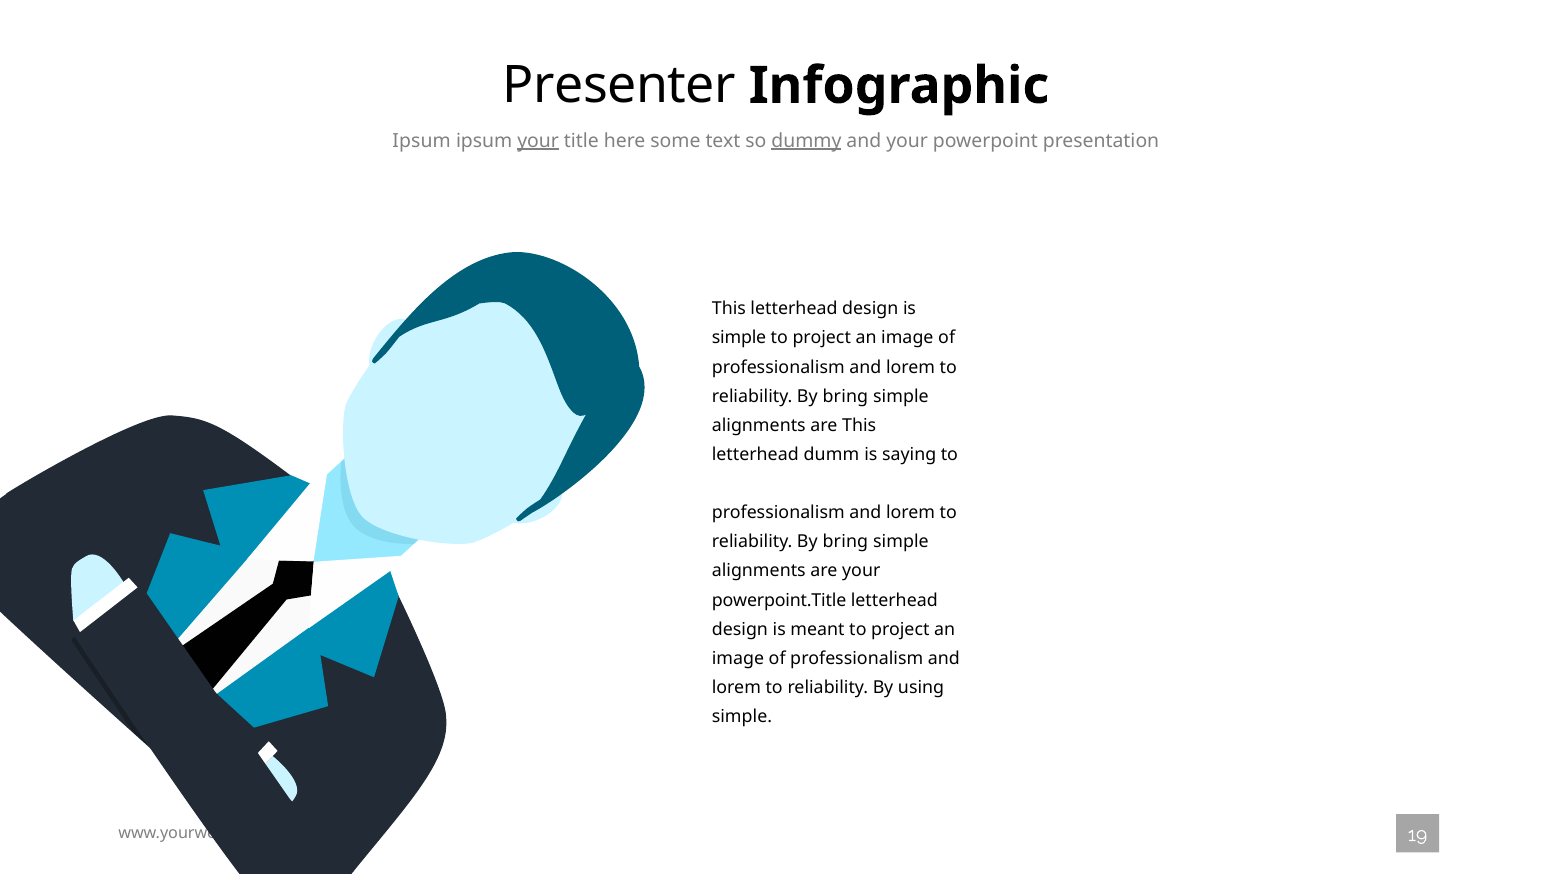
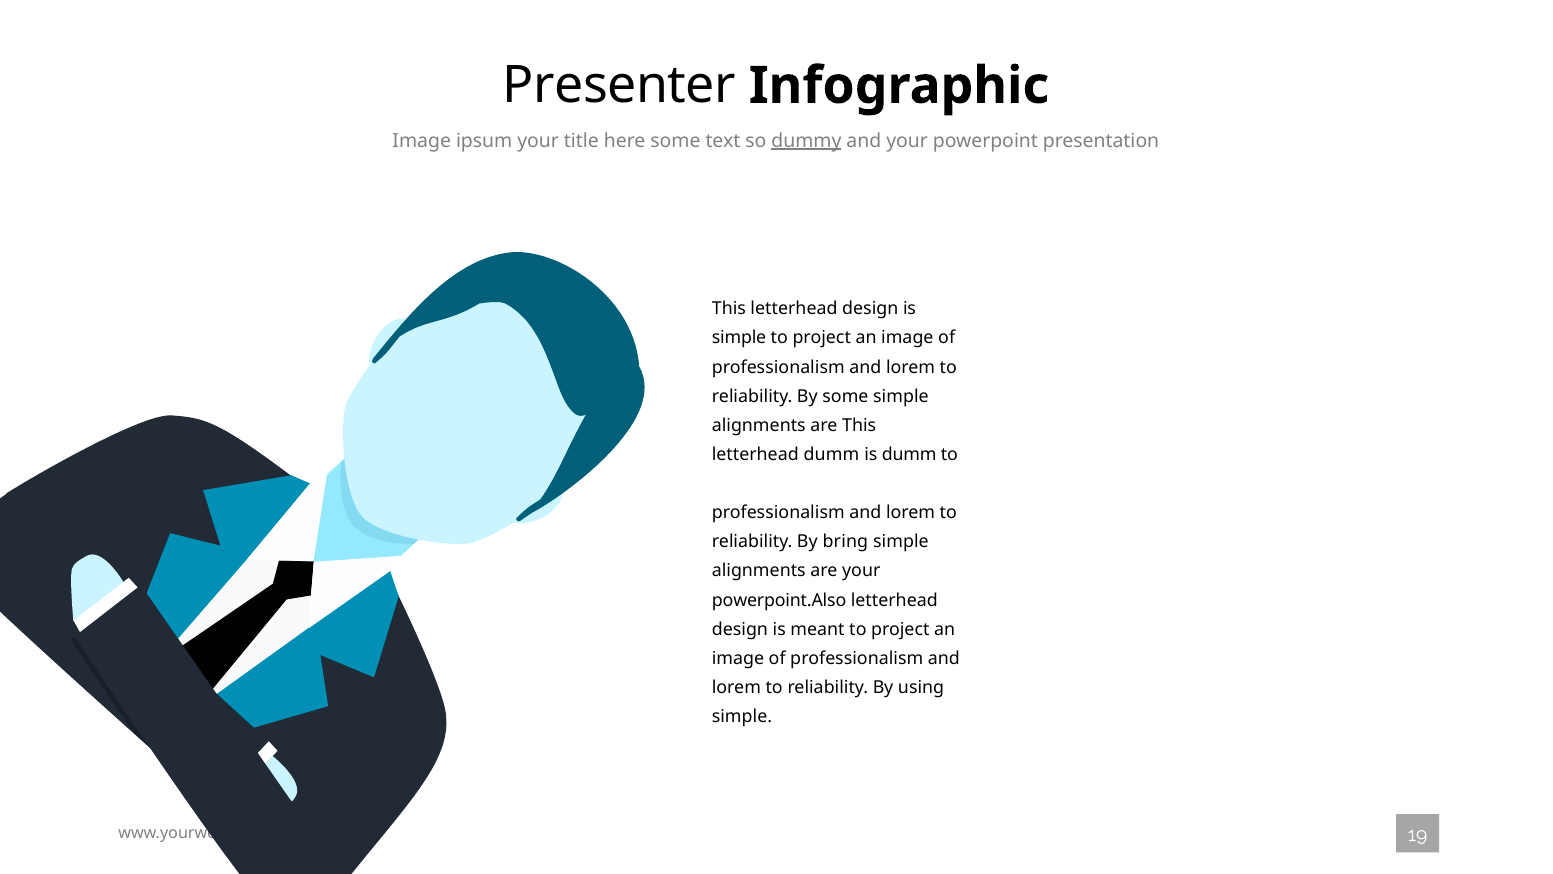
Ipsum: Ipsum -> Image (422, 141)
your underline: present -> none (538, 141)
bring: bring -> some (845, 396)
is saying: saying -> dumm (909, 454)
powerpoint.Title: powerpoint.Title -> powerpoint.Also (779, 600)
